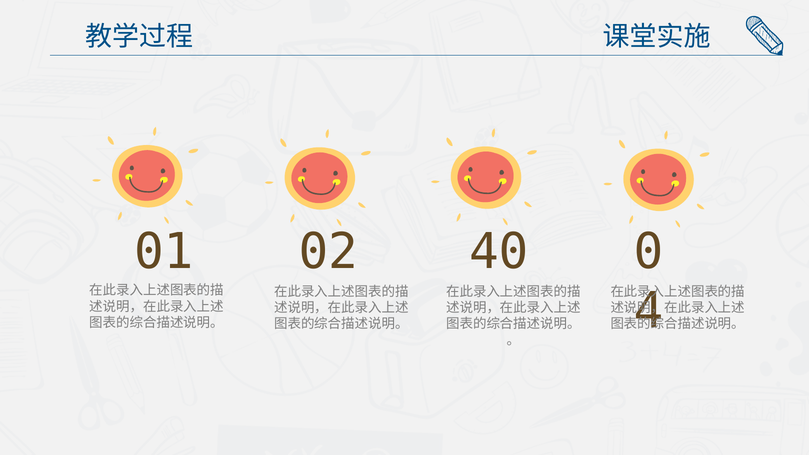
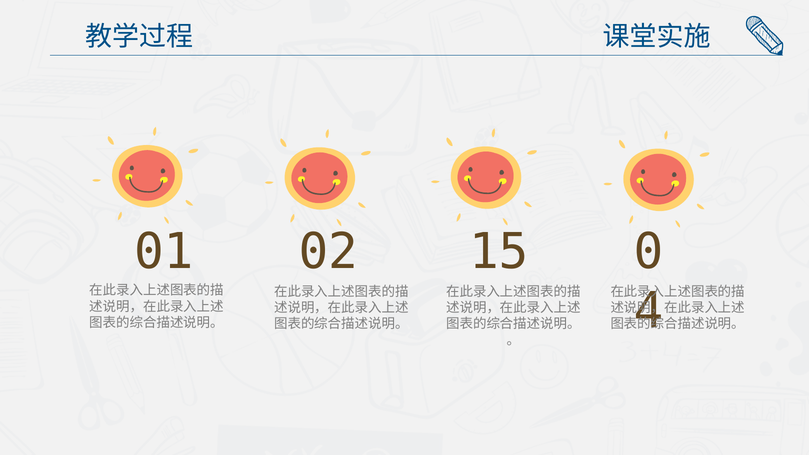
40: 40 -> 15 (499, 252)
